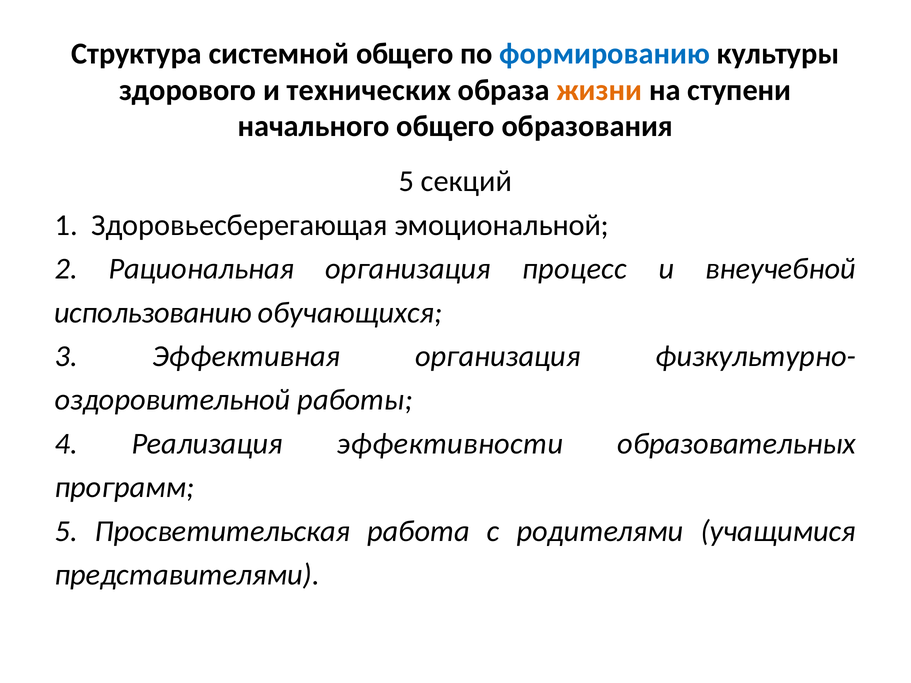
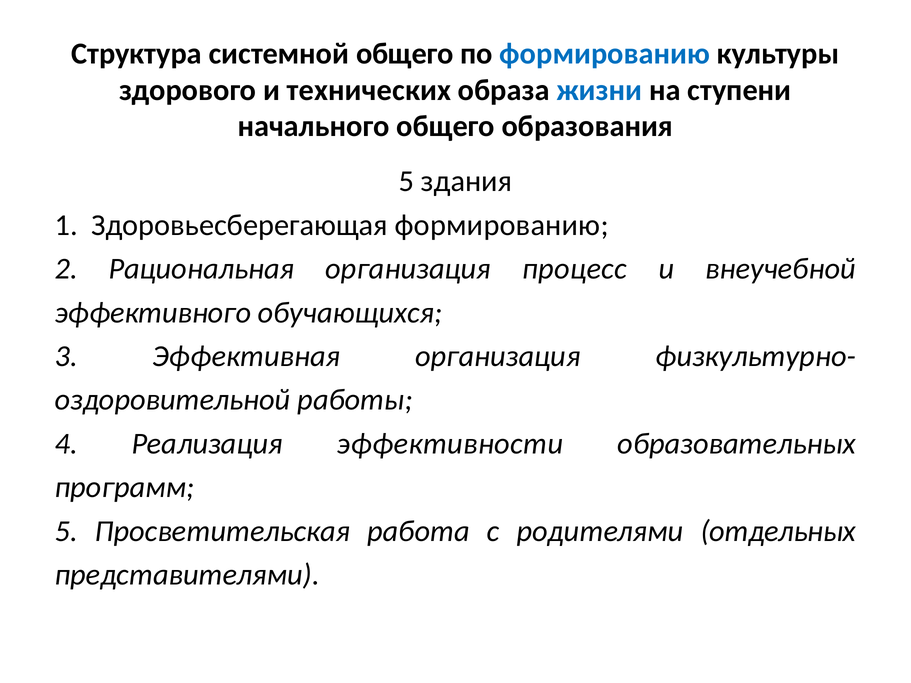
жизни colour: orange -> blue (599, 90)
секций: секций -> здания (467, 182)
Здоровьесберегающая эмоциональной: эмоциональной -> формированию (502, 225)
использованию: использованию -> эффективного (153, 313)
учащимися: учащимися -> отдельных (778, 531)
